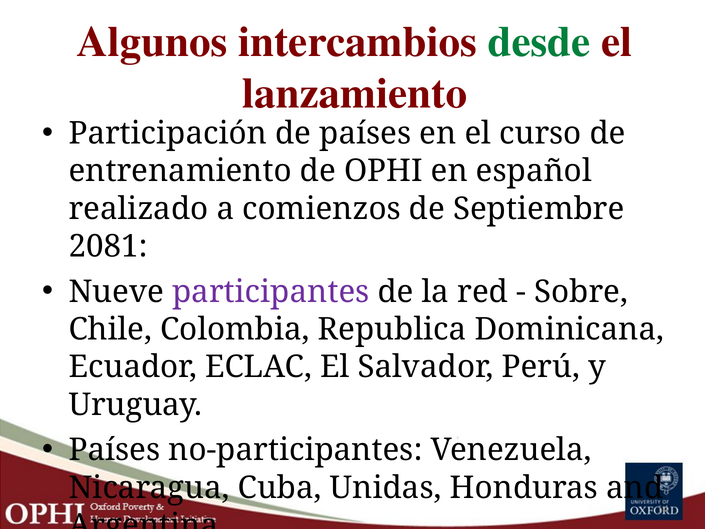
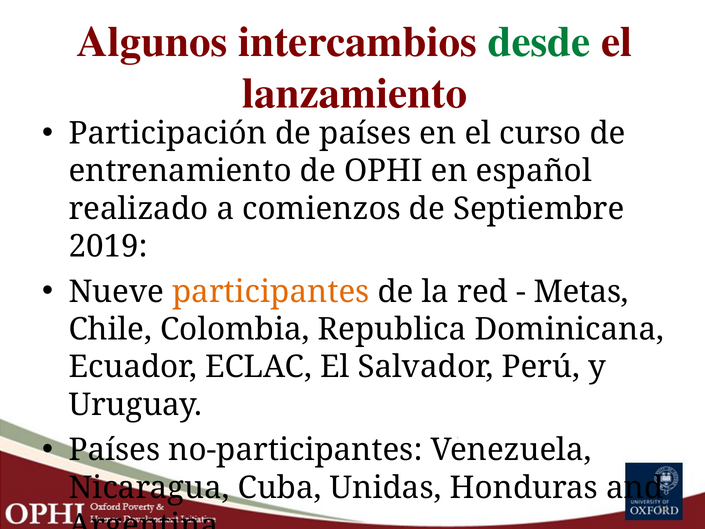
2081: 2081 -> 2019 (108, 246)
participantes colour: purple -> orange (271, 292)
Sobre: Sobre -> Metas (581, 292)
